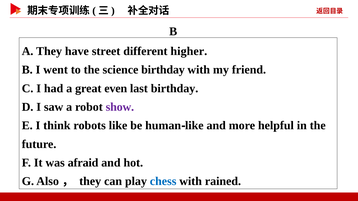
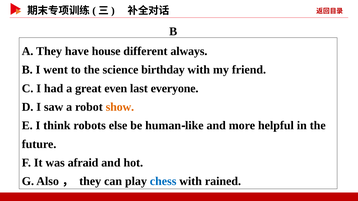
street: street -> house (106, 51)
higher: higher -> always (189, 51)
last birthday: birthday -> everyone (175, 89)
show colour: purple -> orange (120, 107)
robots like: like -> else (118, 126)
